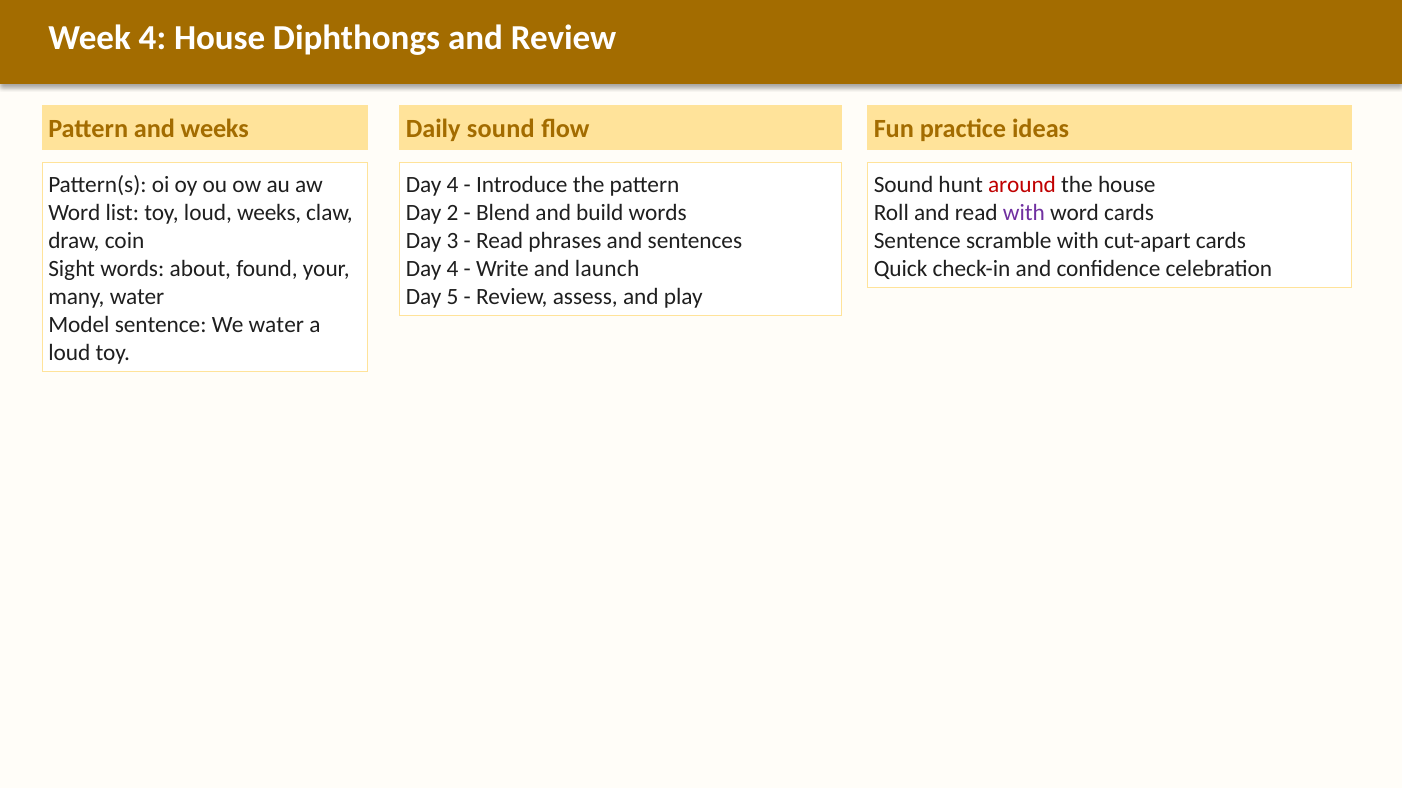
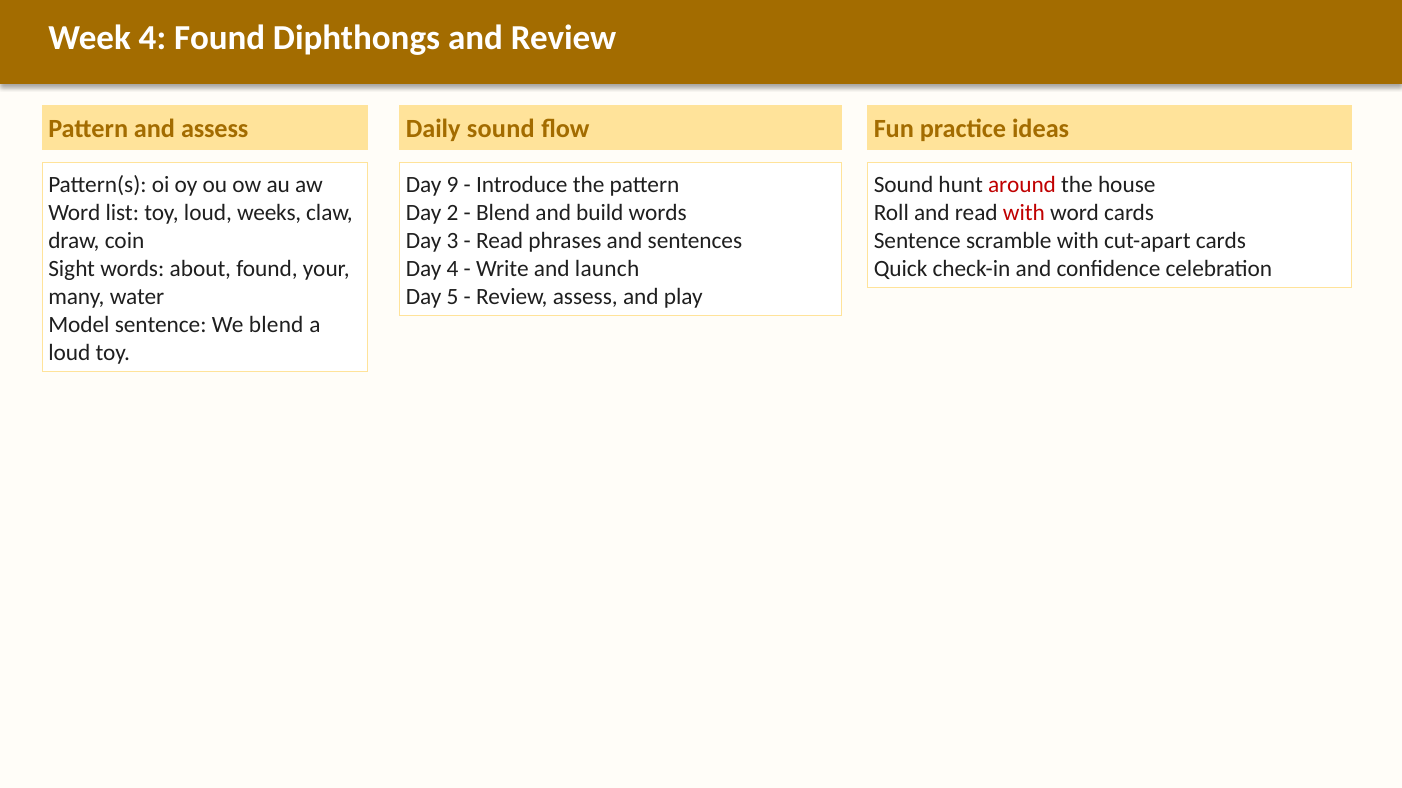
4 House: House -> Found (220, 38)
and weeks: weeks -> assess (215, 129)
4: 4 -> 9 (453, 185)
with colour: purple -> red (1024, 213)
We water: water -> blend (276, 325)
